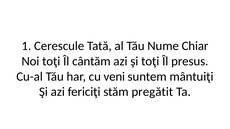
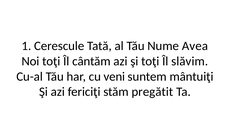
Chiar: Chiar -> Avea (195, 46)
presus: presus -> slăvim (190, 61)
